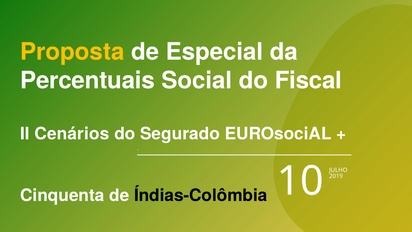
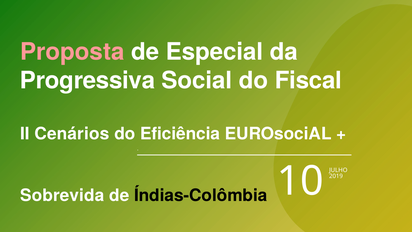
Proposta colour: yellow -> pink (72, 52)
Percentuais: Percentuais -> Progressiva (88, 81)
Segurado: Segurado -> Eficiência (180, 134)
Cinquenta: Cinquenta -> Sobrevida (62, 195)
